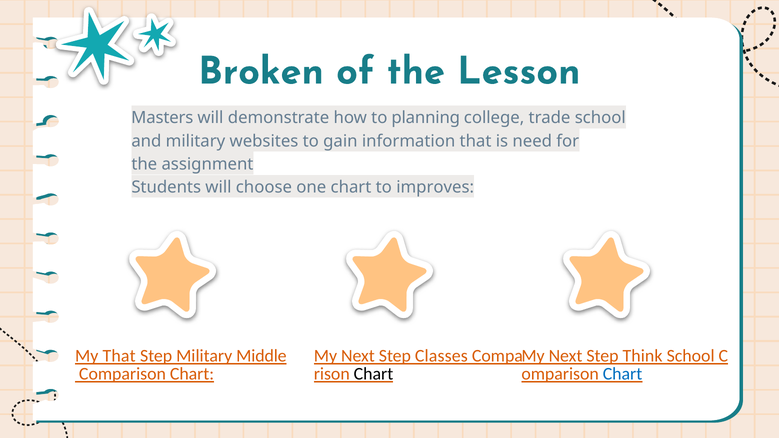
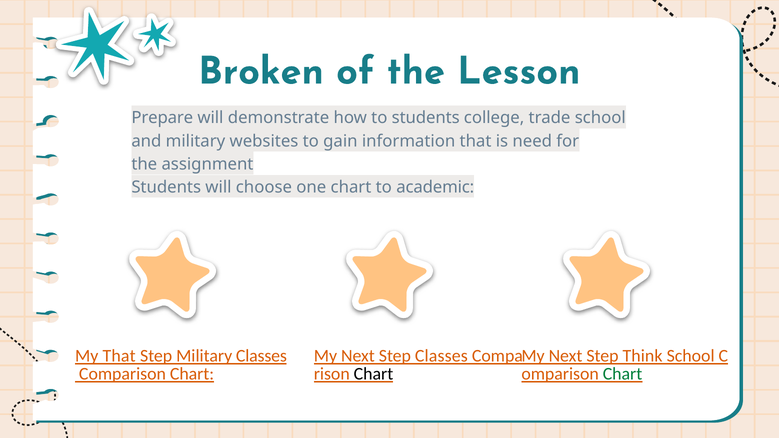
Masters: Masters -> Prepare (162, 118)
to planning: planning -> students (426, 118)
improves: improves -> academic (435, 187)
Military Middle: Middle -> Classes (261, 356)
Chart colour: blue -> green (622, 374)
